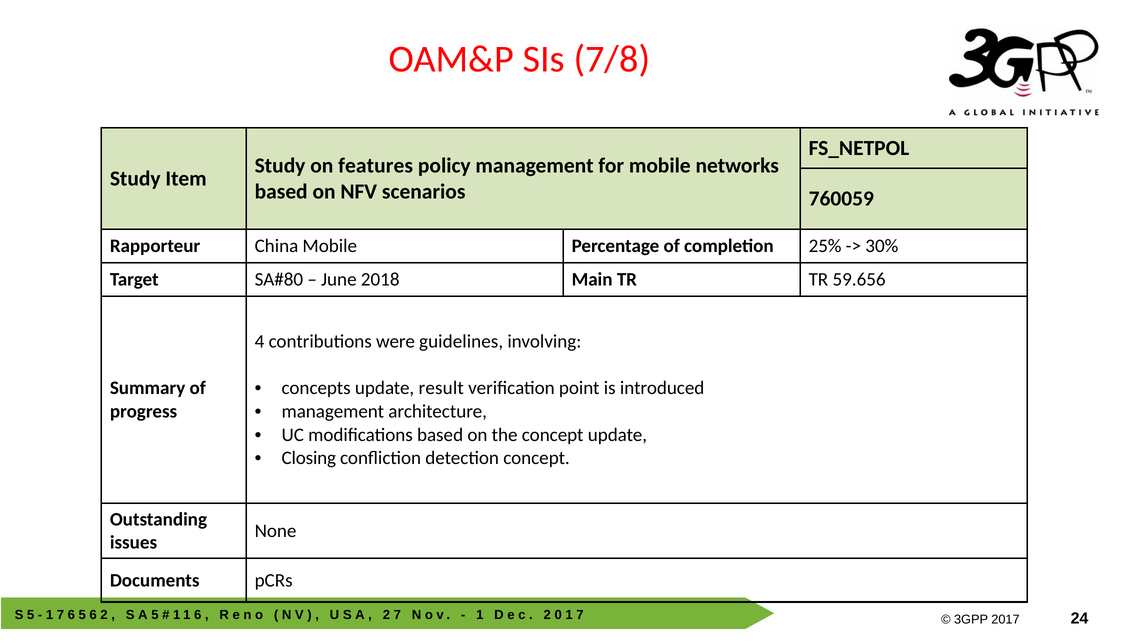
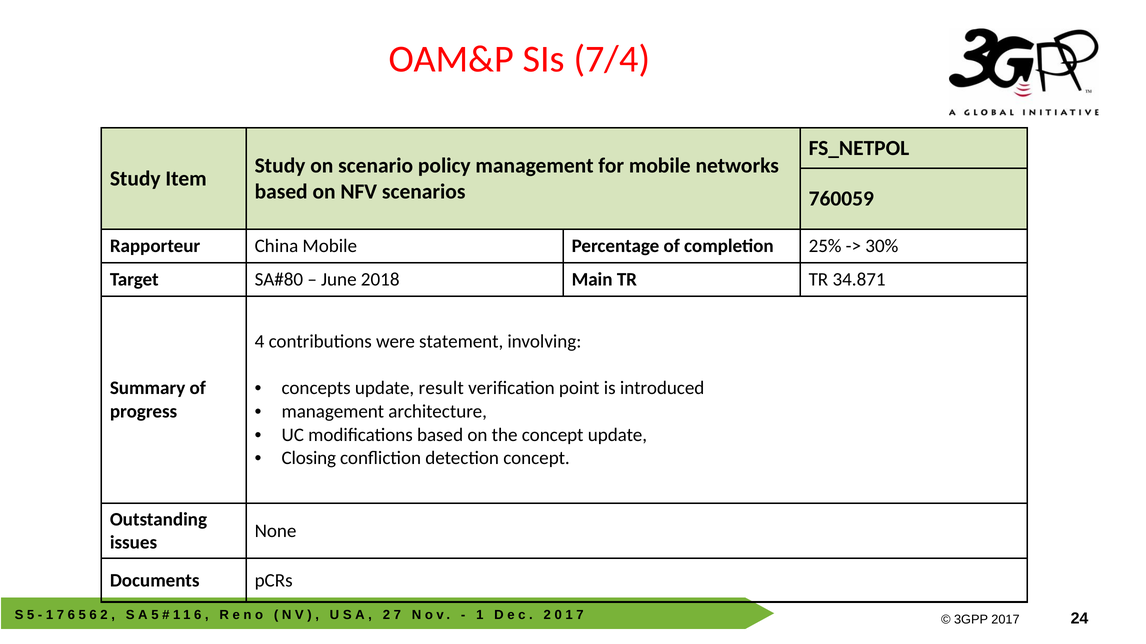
7/8: 7/8 -> 7/4 (612, 59)
features: features -> scenario (376, 166)
59.656: 59.656 -> 34.871 (859, 280)
guidelines: guidelines -> statement (461, 342)
